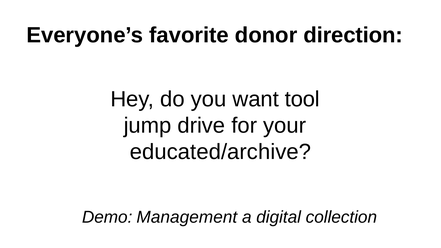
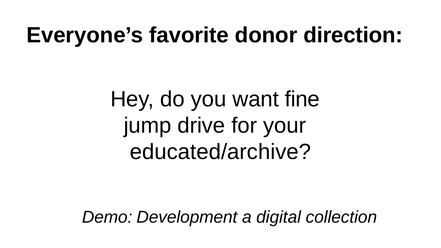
tool: tool -> fine (302, 99)
Management: Management -> Development (187, 217)
